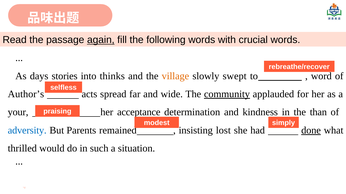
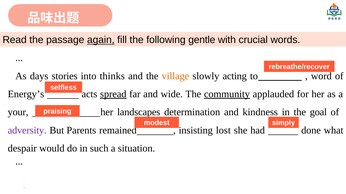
following words: words -> gentle (202, 40)
swept: swept -> acting (235, 76)
Author’s: Author’s -> Energy’s (26, 94)
spread underline: none -> present (113, 94)
acceptance: acceptance -> landscapes (139, 113)
than: than -> goal (318, 113)
adversity colour: blue -> purple (27, 131)
done underline: present -> none (311, 131)
thrilled: thrilled -> despair (22, 149)
